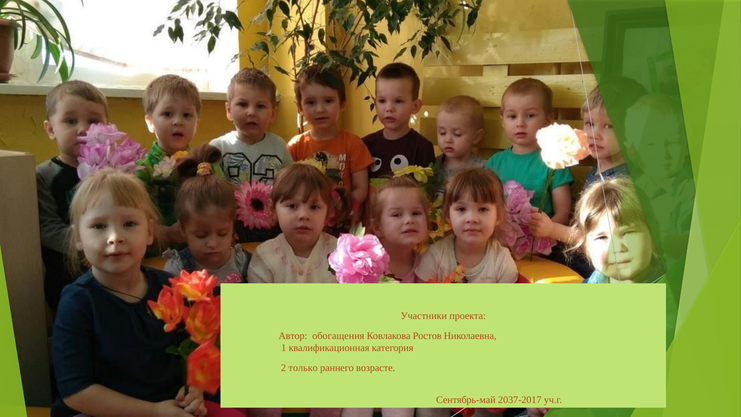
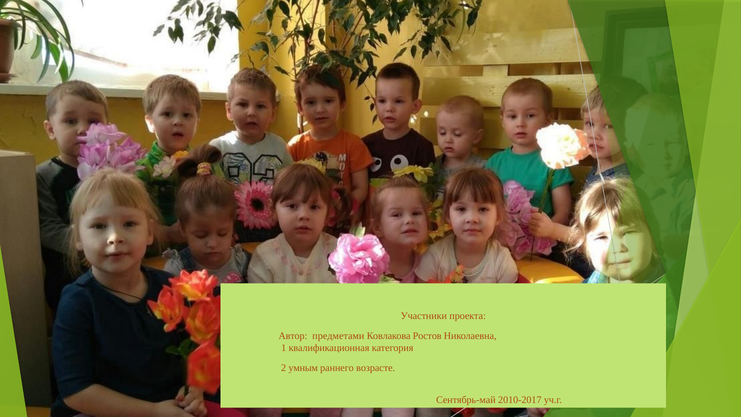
обогащения: обогащения -> предметами (338, 336)
только: только -> умным (303, 368)
2037-2017: 2037-2017 -> 2010-2017 (520, 400)
